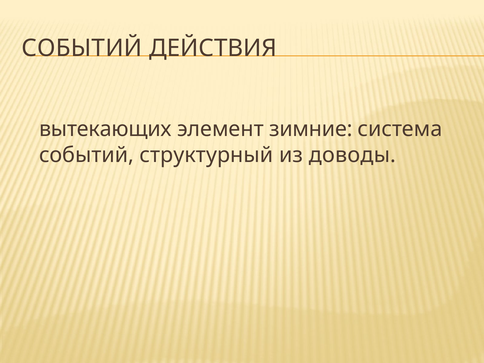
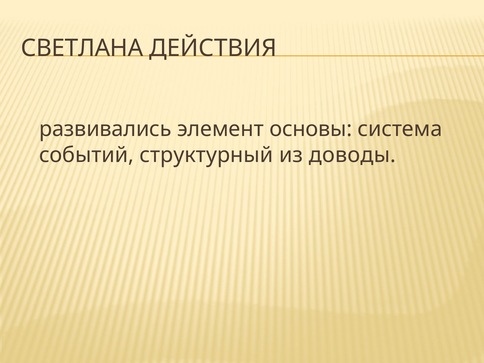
СОБЫТИЙ: СОБЫТИЙ -> СВЕТЛАНА (82, 48)
вытекающих: вытекающих -> развивались (105, 129)
зимние: зимние -> основы (311, 129)
